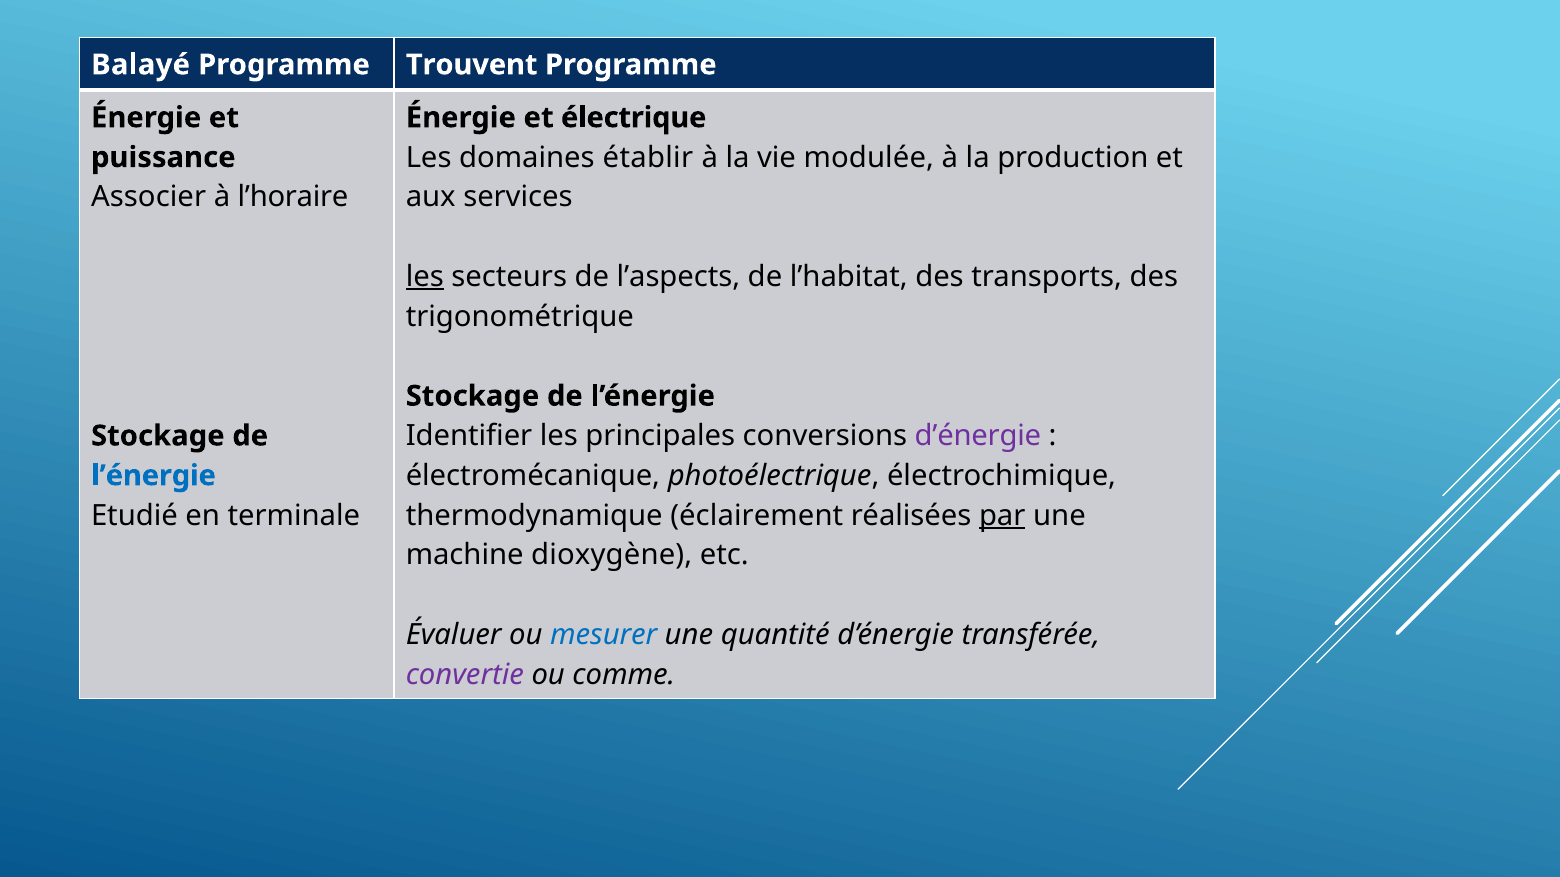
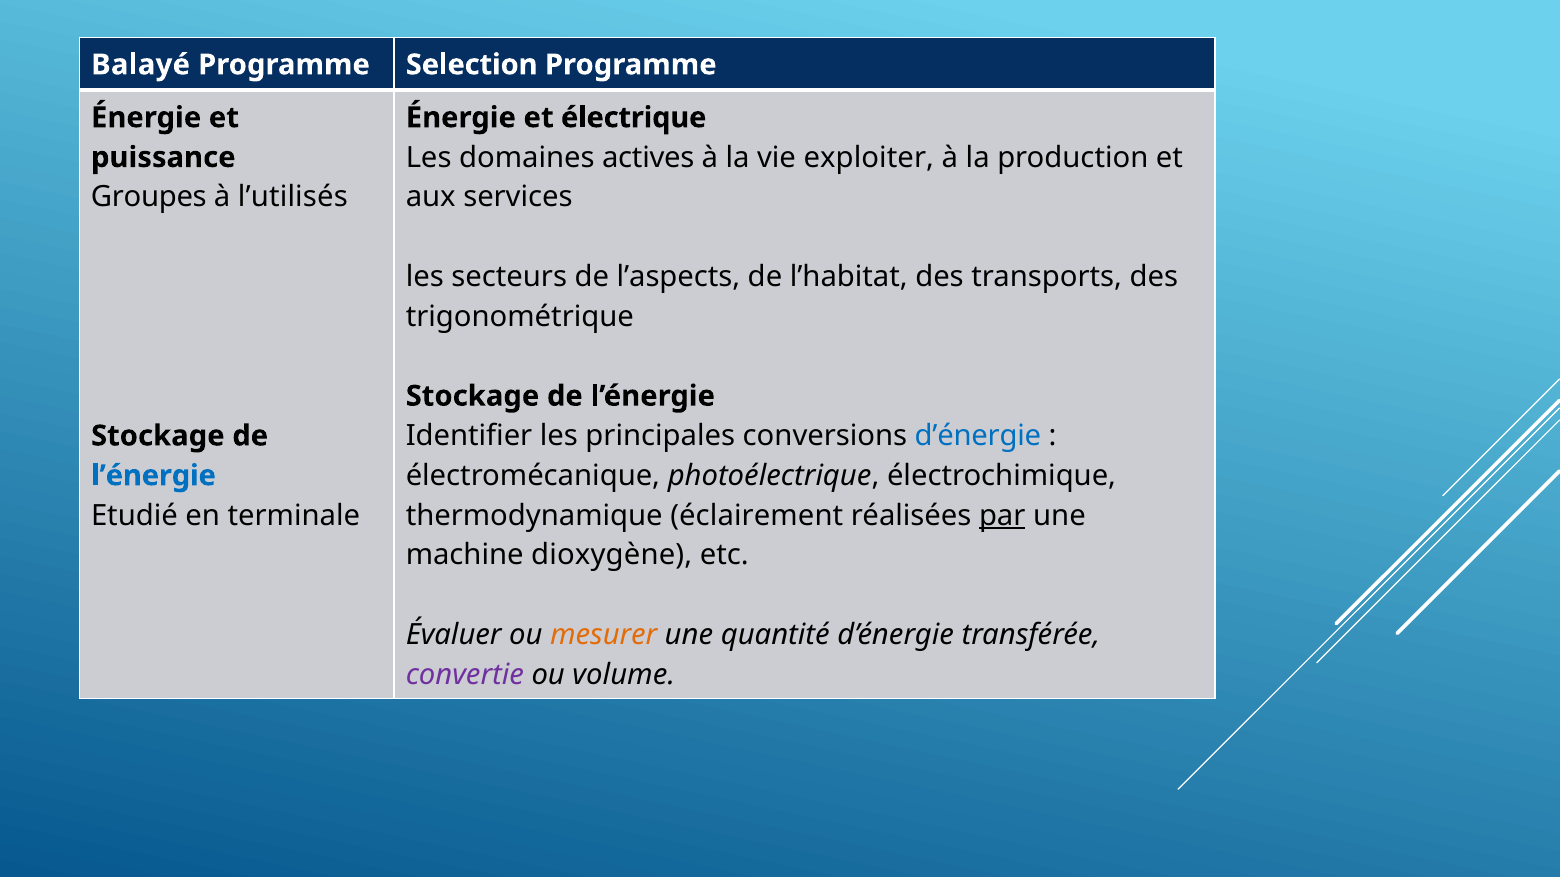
Trouvent: Trouvent -> Selection (472, 65)
établir: établir -> actives (648, 158)
modulée: modulée -> exploiter (869, 158)
Associer: Associer -> Groupes (149, 197)
l’horaire: l’horaire -> l’utilisés (293, 197)
les underline: present -> none (425, 277)
d’énergie colour: purple -> blue (978, 436)
mesurer colour: blue -> orange (604, 635)
comme: comme -> volume (624, 675)
